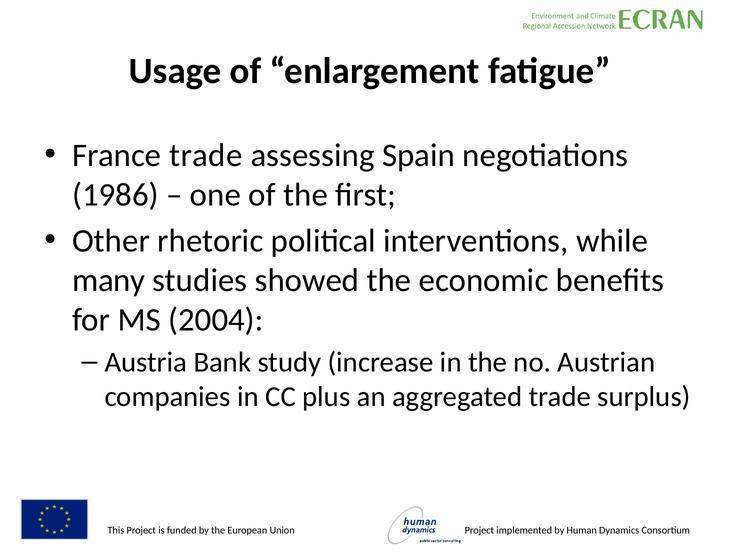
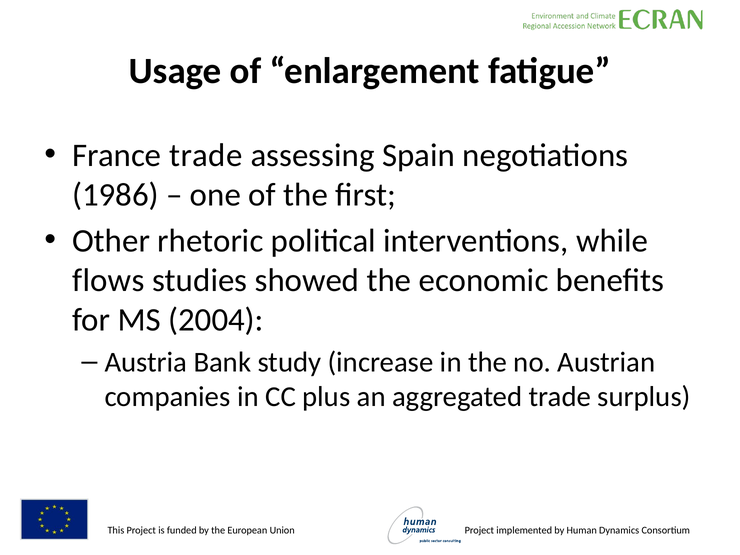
many: many -> flows (108, 280)
